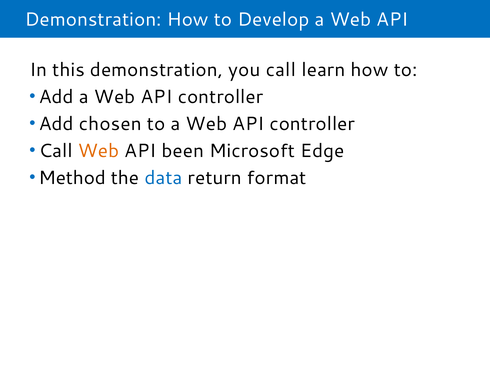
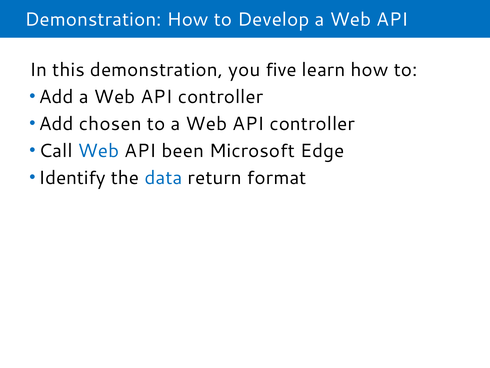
you call: call -> five (281, 70)
Web colour: orange -> blue (98, 151)
Method: Method -> Identify (72, 178)
